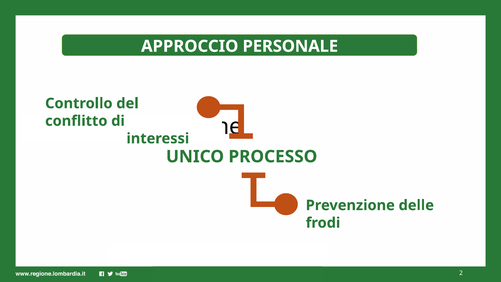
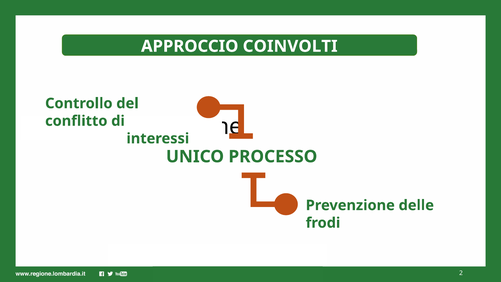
PERSONALE: PERSONALE -> COINVOLTI (290, 46)
